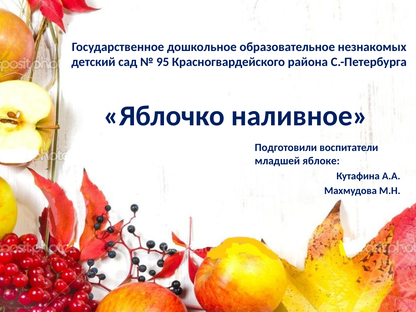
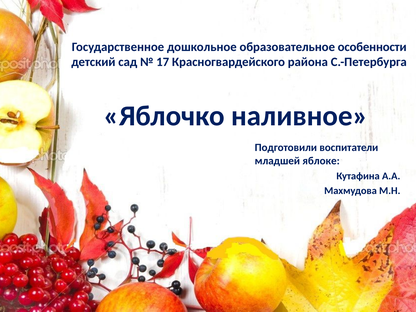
незнакомых: незнакомых -> особенности (372, 47)
95: 95 -> 17 (163, 62)
